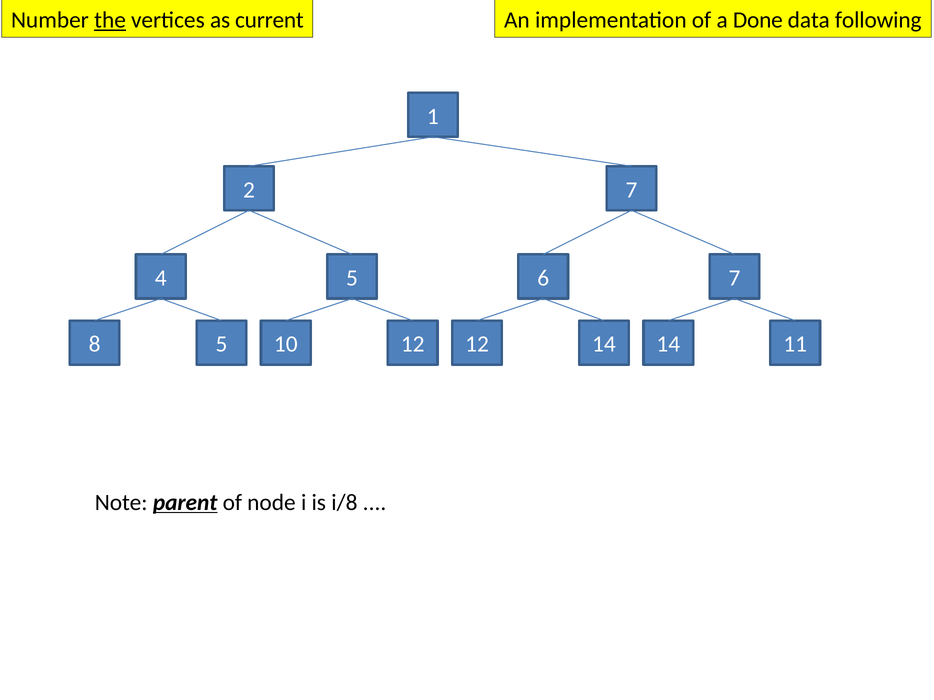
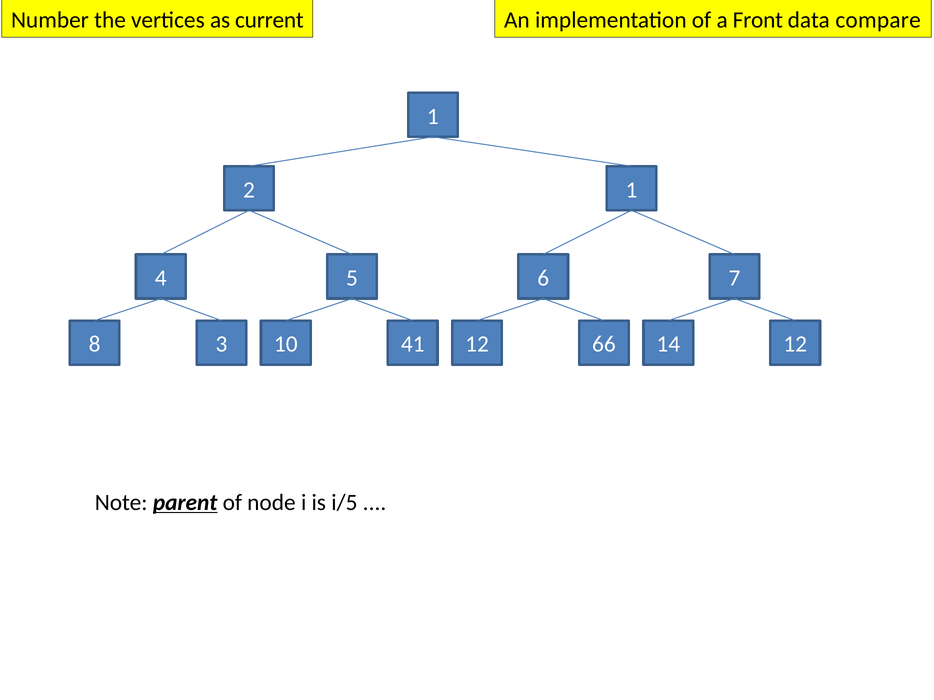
the underline: present -> none (110, 20)
Done: Done -> Front (758, 20)
following: following -> compare (878, 20)
2 7: 7 -> 1 (631, 190)
8 5: 5 -> 3 (221, 344)
10 12: 12 -> 41 (413, 344)
12 14: 14 -> 66 (604, 344)
14 11: 11 -> 12 (795, 344)
i/8: i/8 -> i/5 (344, 503)
